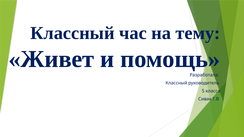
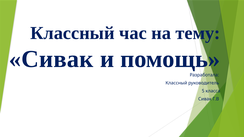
Живет: Живет -> Сивак (51, 59)
